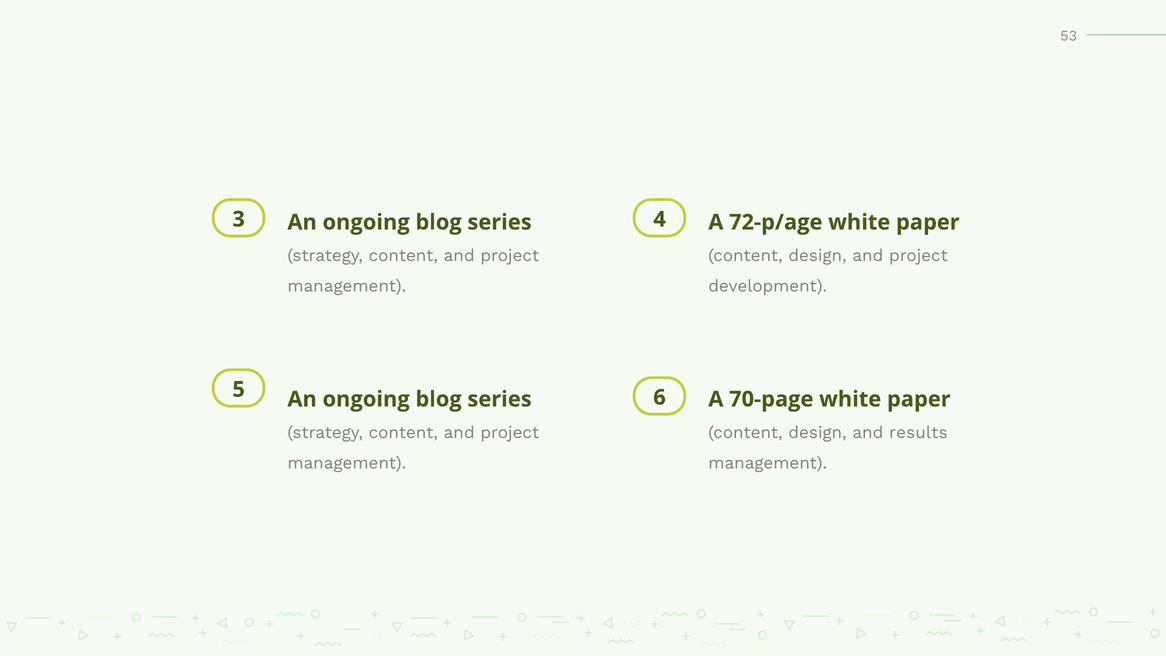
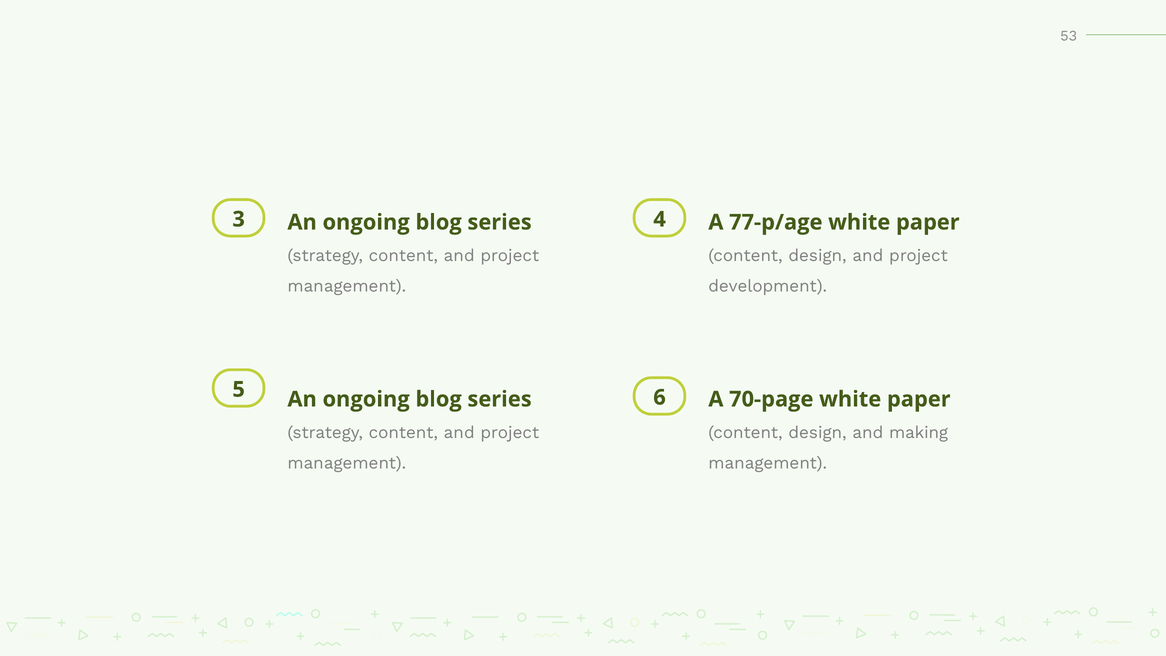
72-p/age: 72-p/age -> 77-p/age (776, 222)
results: results -> making (919, 432)
